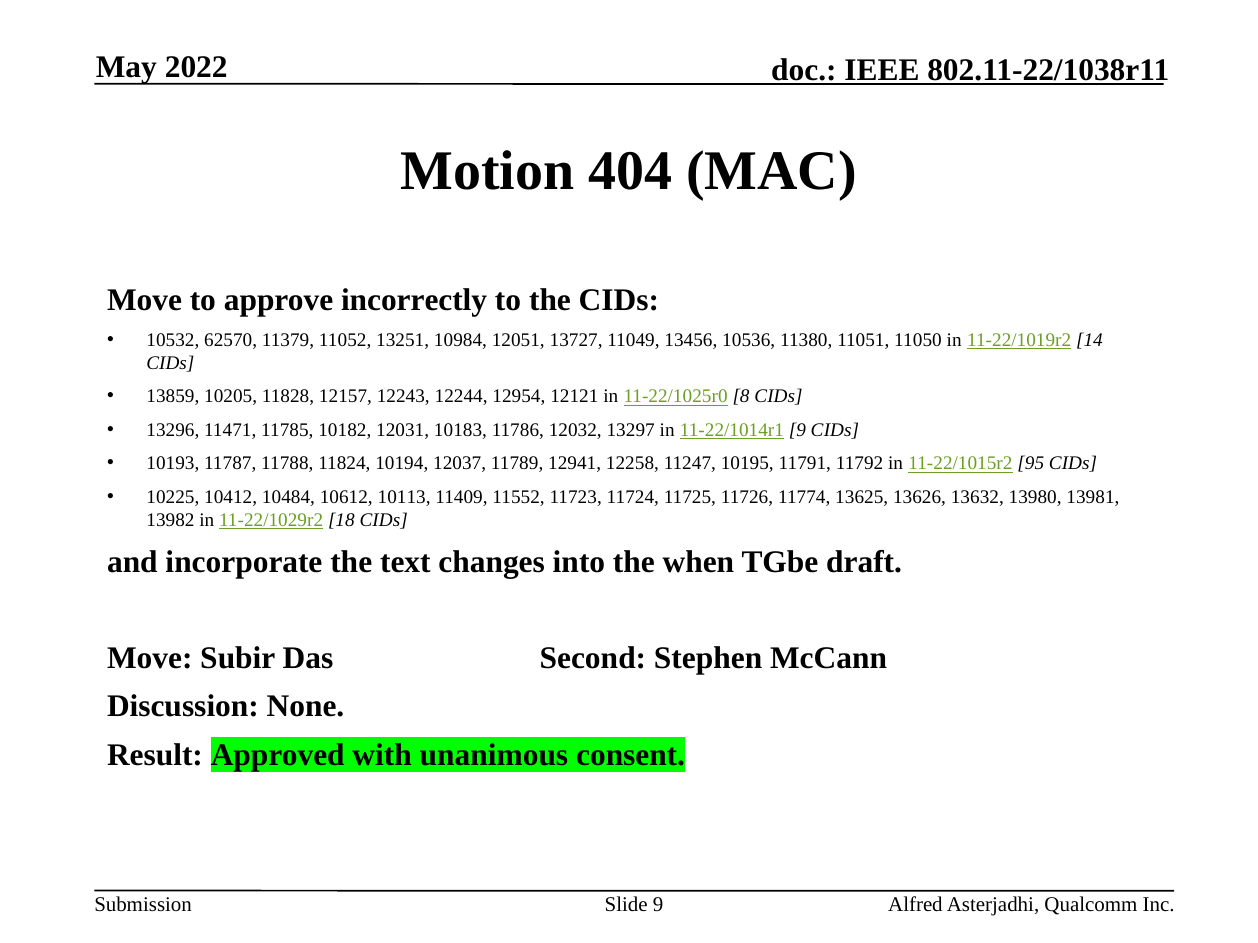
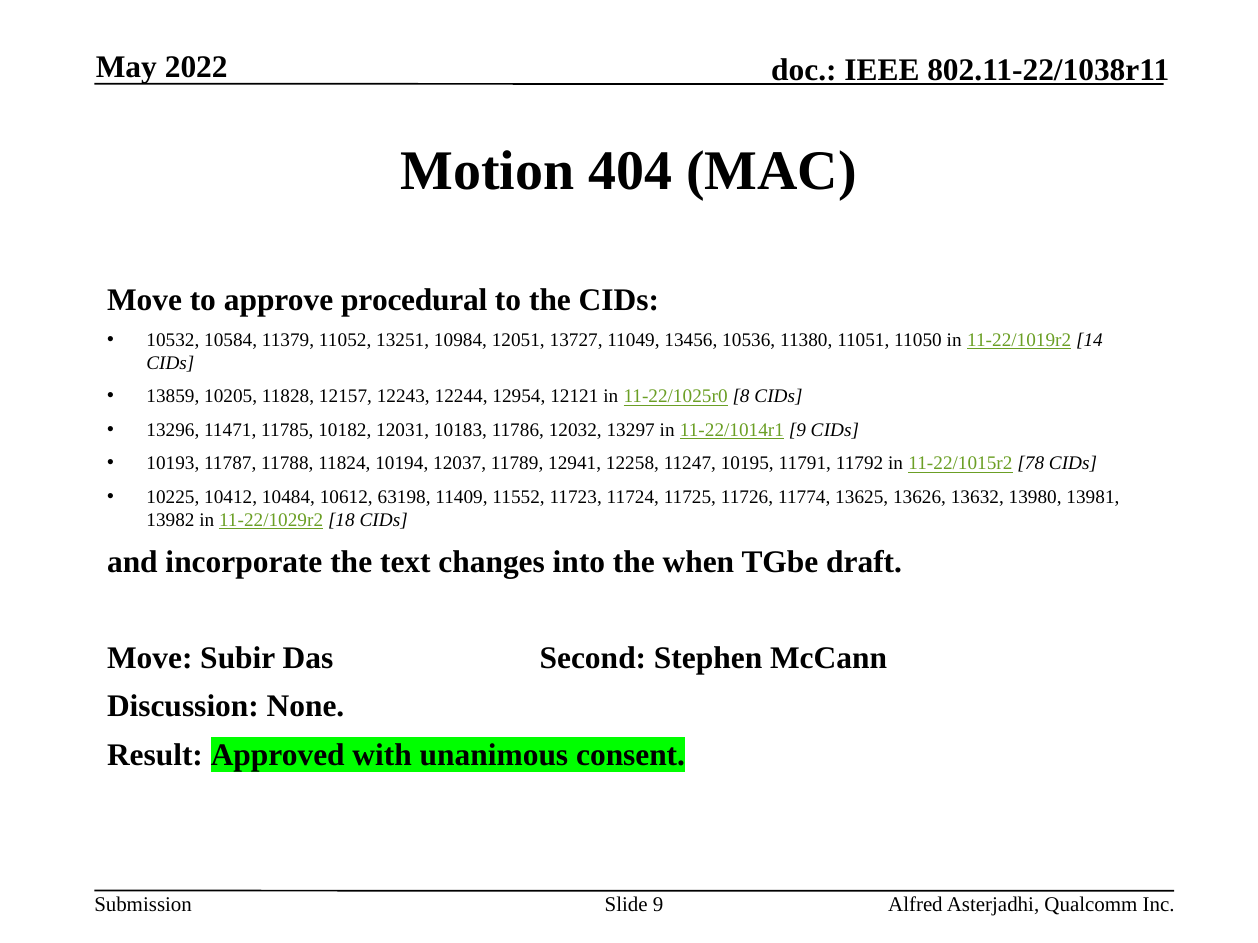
incorrectly: incorrectly -> procedural (414, 300)
62570: 62570 -> 10584 (231, 340)
95: 95 -> 78 (1031, 464)
10113: 10113 -> 63198 (404, 497)
